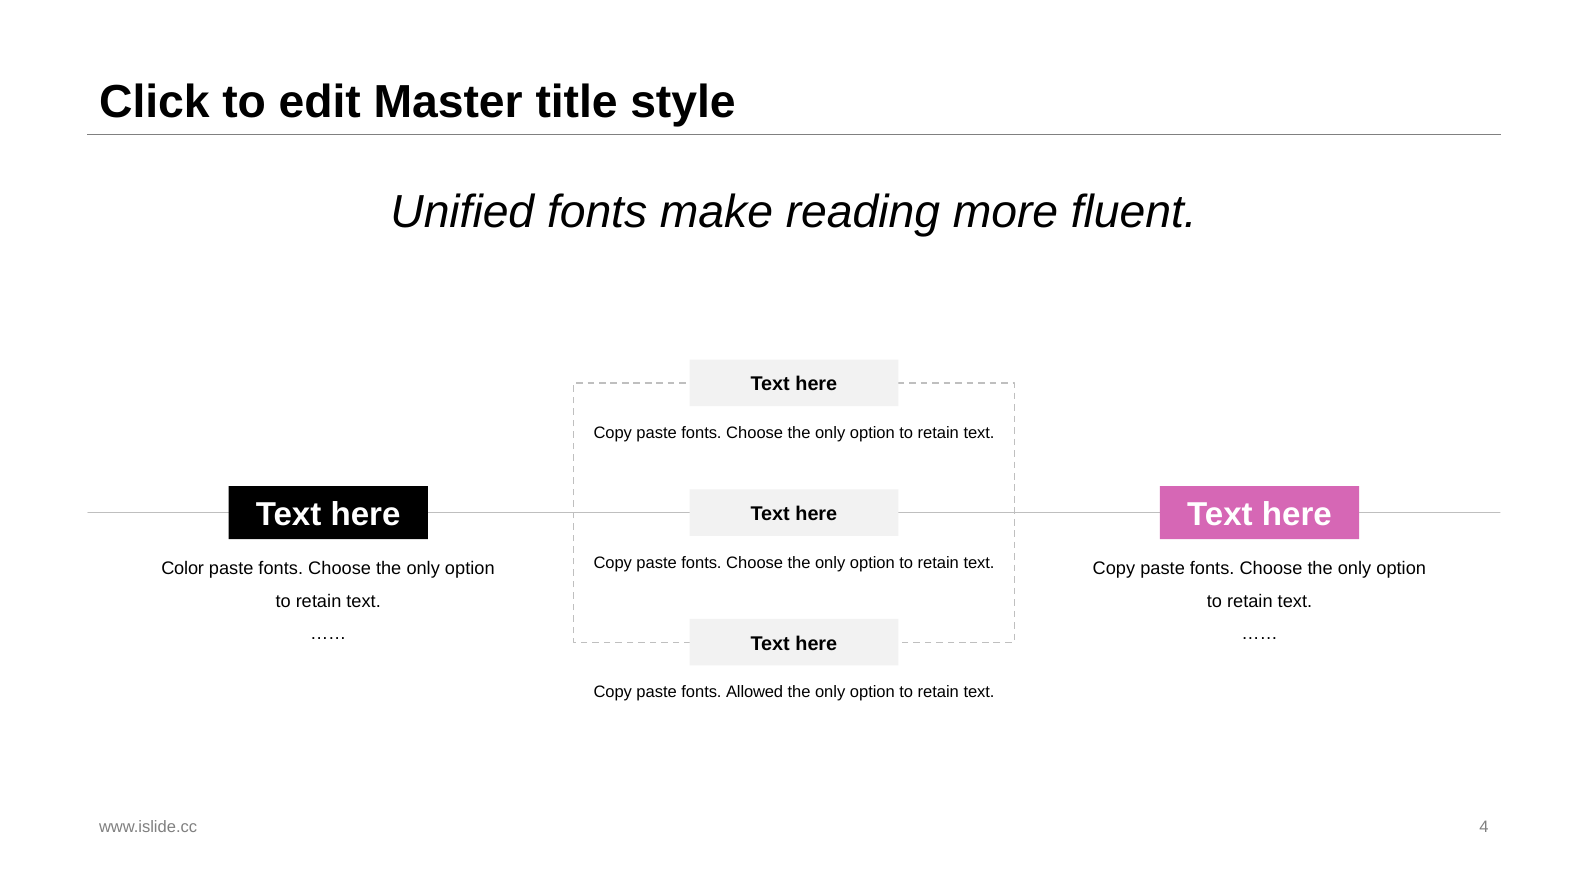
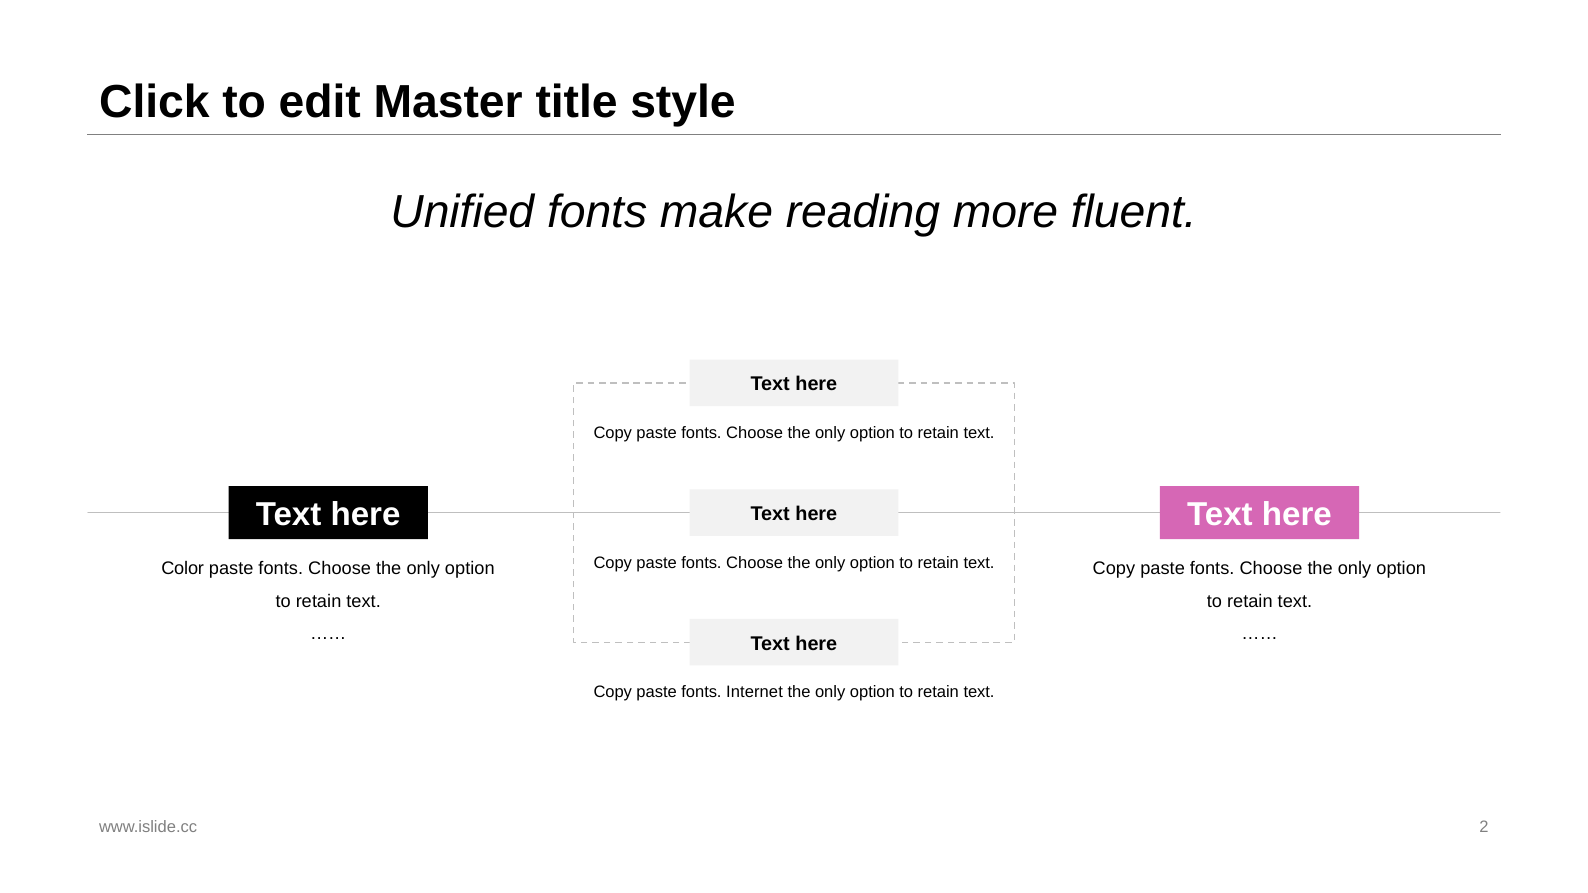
Allowed: Allowed -> Internet (754, 692)
4: 4 -> 2 (1484, 827)
